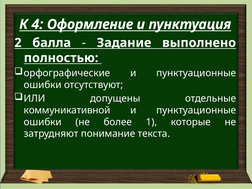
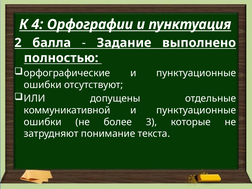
Оформление: Оформление -> Орфографии (90, 24)
1: 1 -> 3 (151, 122)
